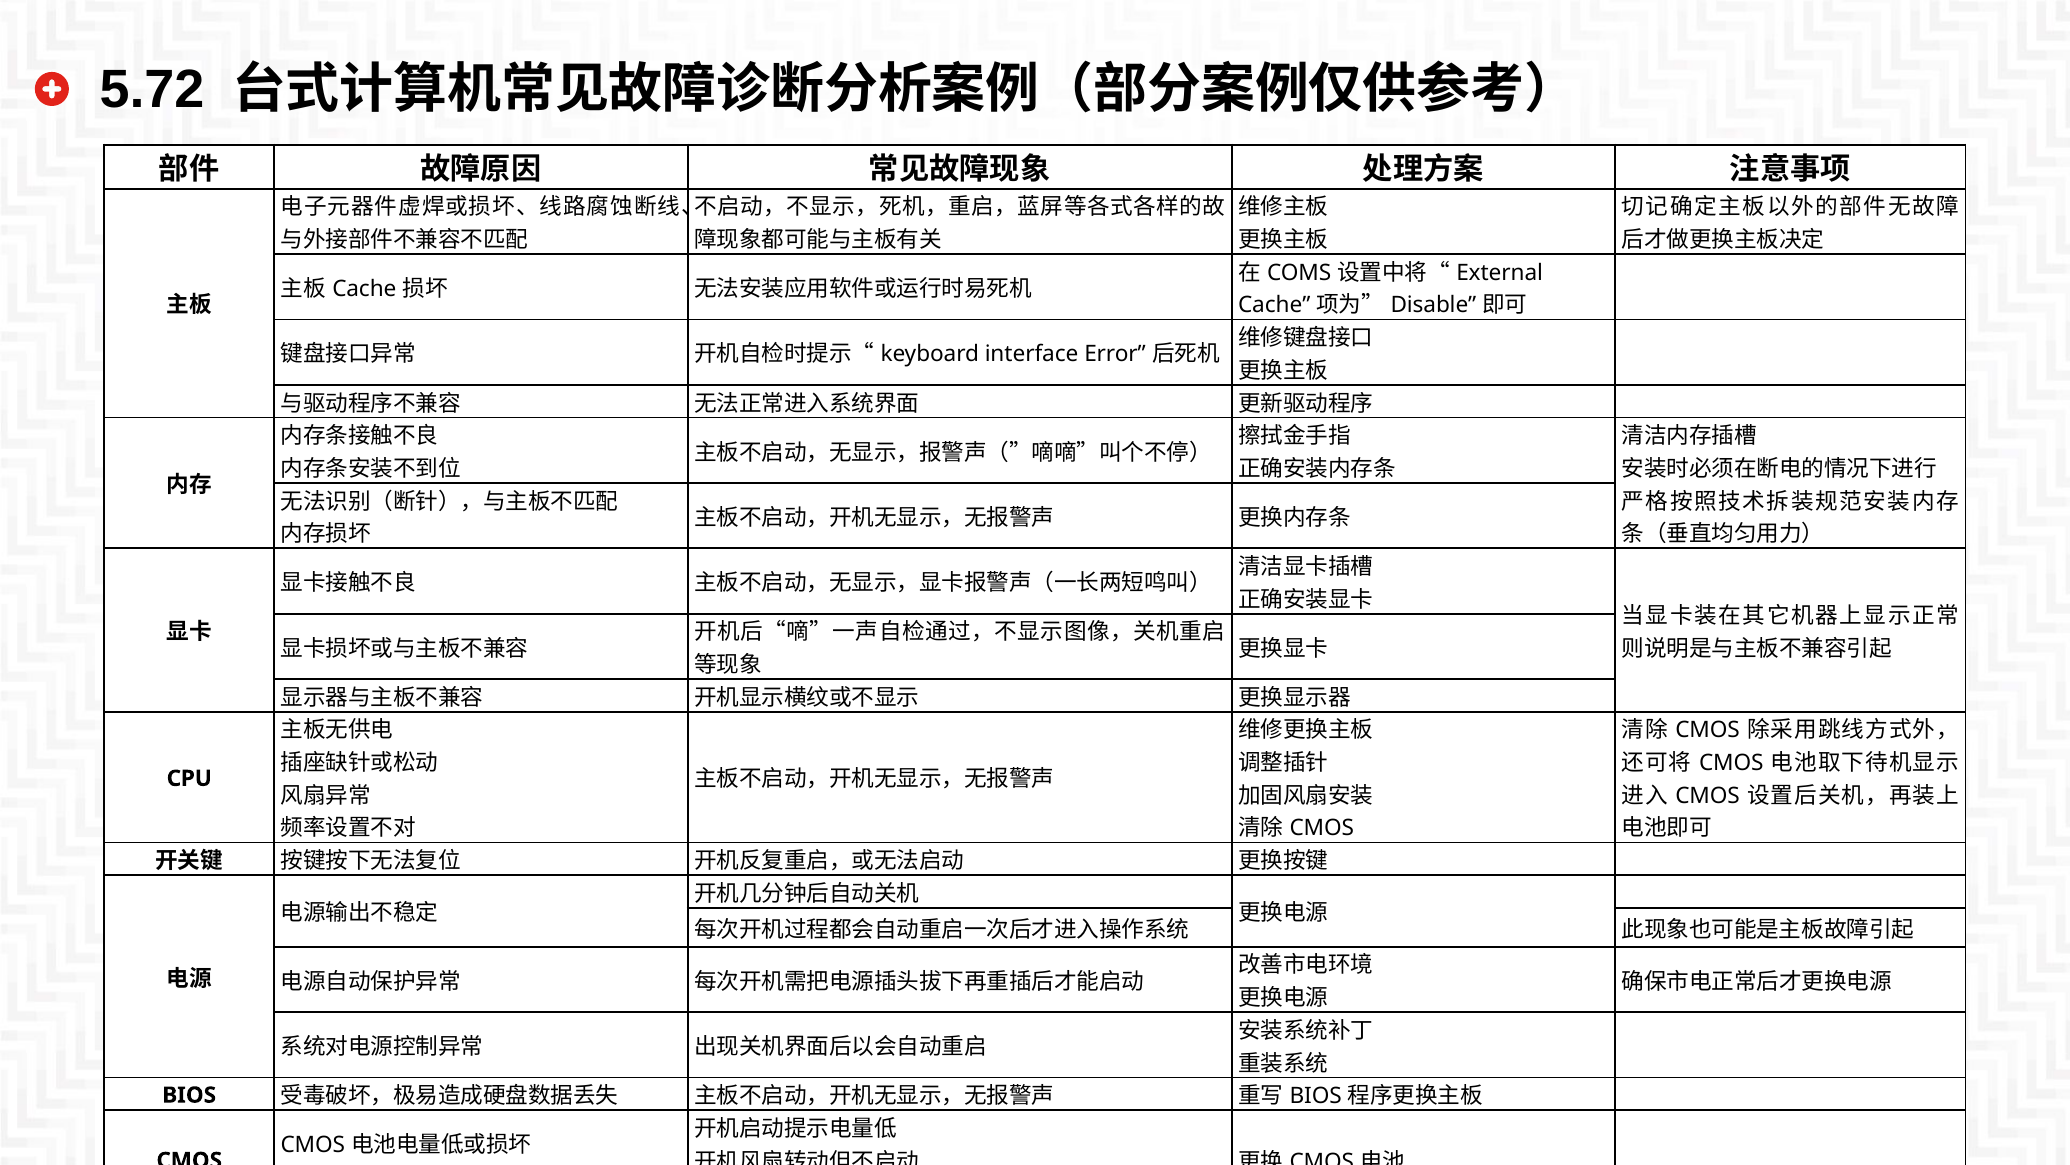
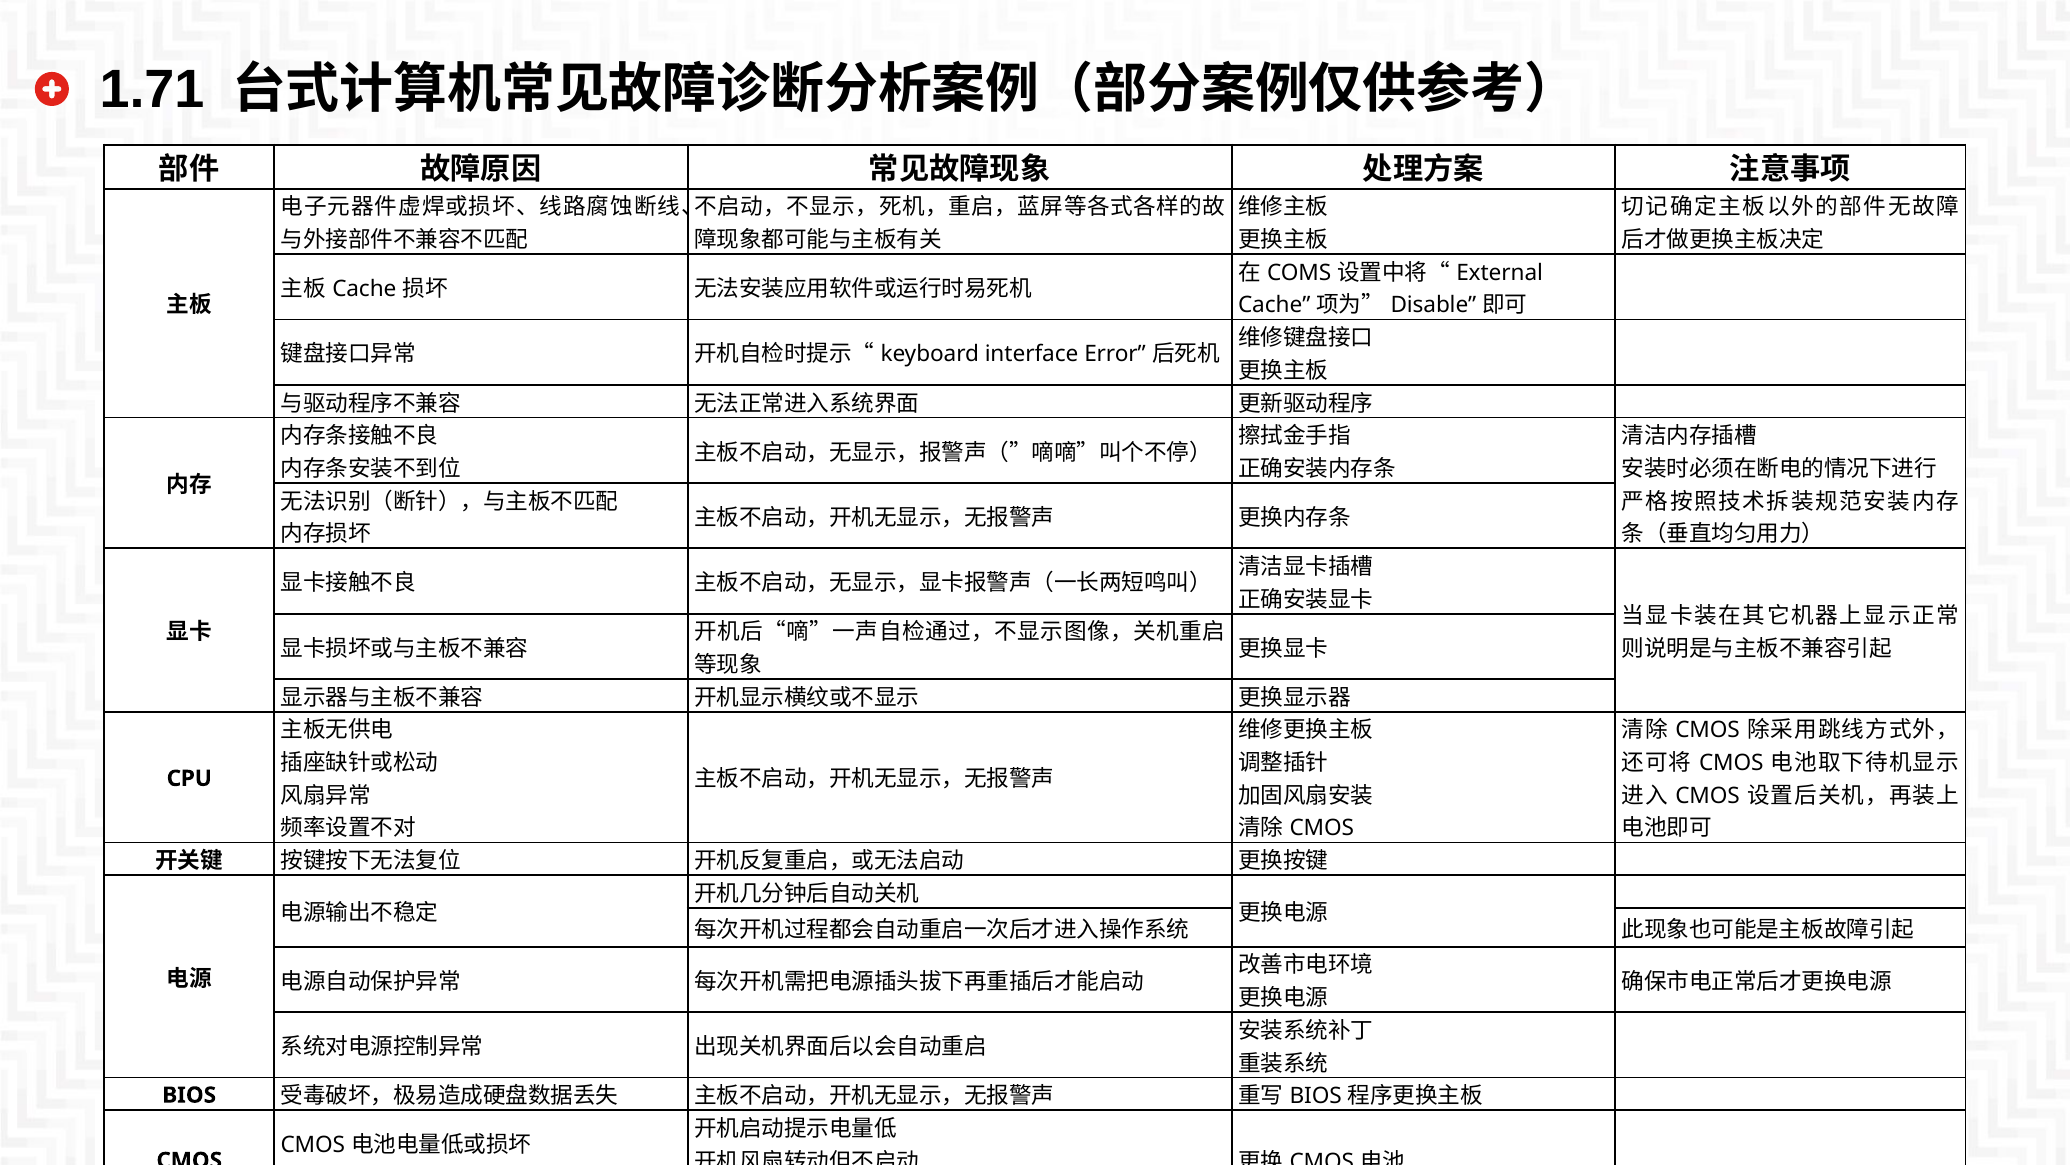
5.72: 5.72 -> 1.71 (152, 89)
